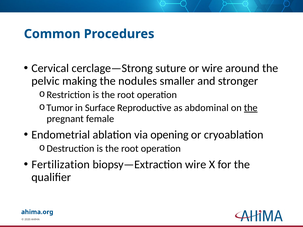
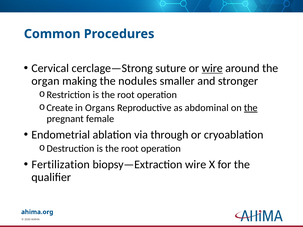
wire underline: none -> present (212, 68)
pelvic: pelvic -> organ (45, 81)
Tumor: Tumor -> Create (60, 108)
Surface: Surface -> Organs (100, 108)
opening: opening -> through (169, 135)
